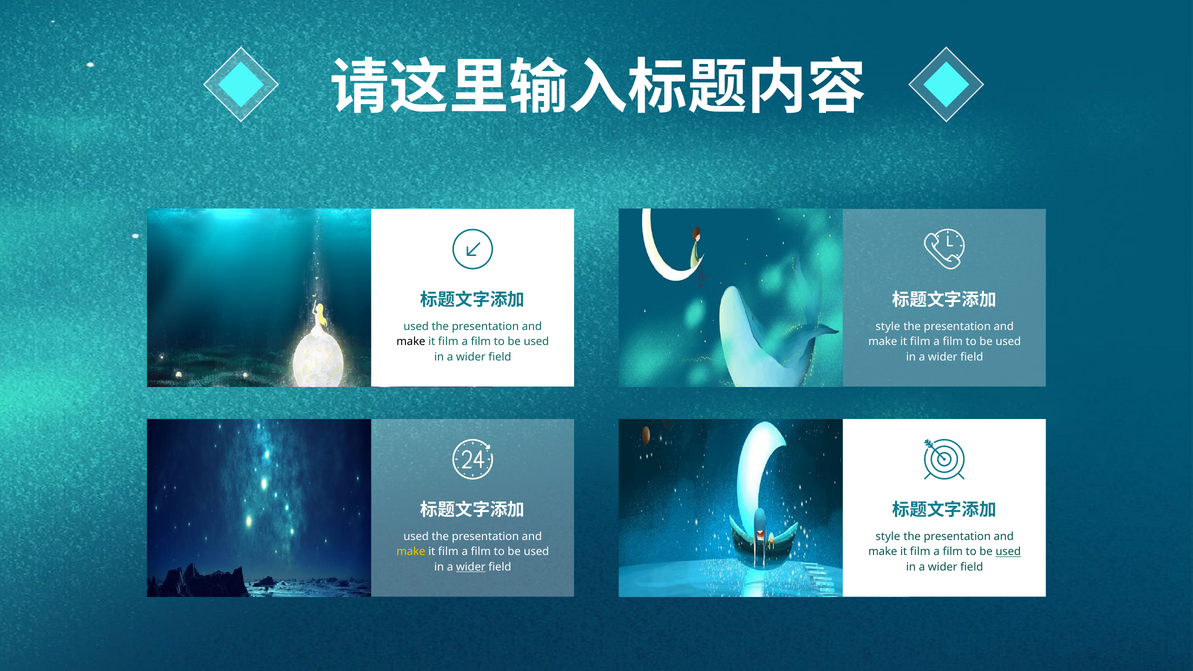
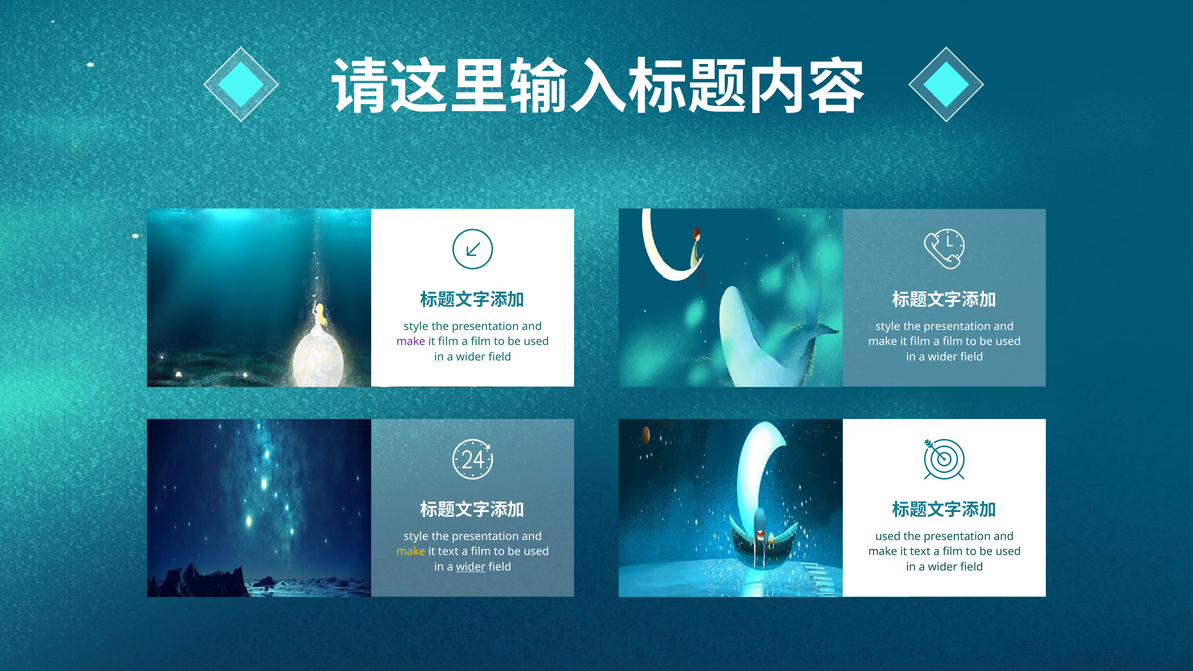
used: used -> style (416, 326)
make colour: black -> purple (411, 342)
used: used -> style (416, 536)
style: style -> used (888, 536)
film: film -> text (448, 552)
film: film -> text (920, 552)
used underline: present -> none (1008, 552)
